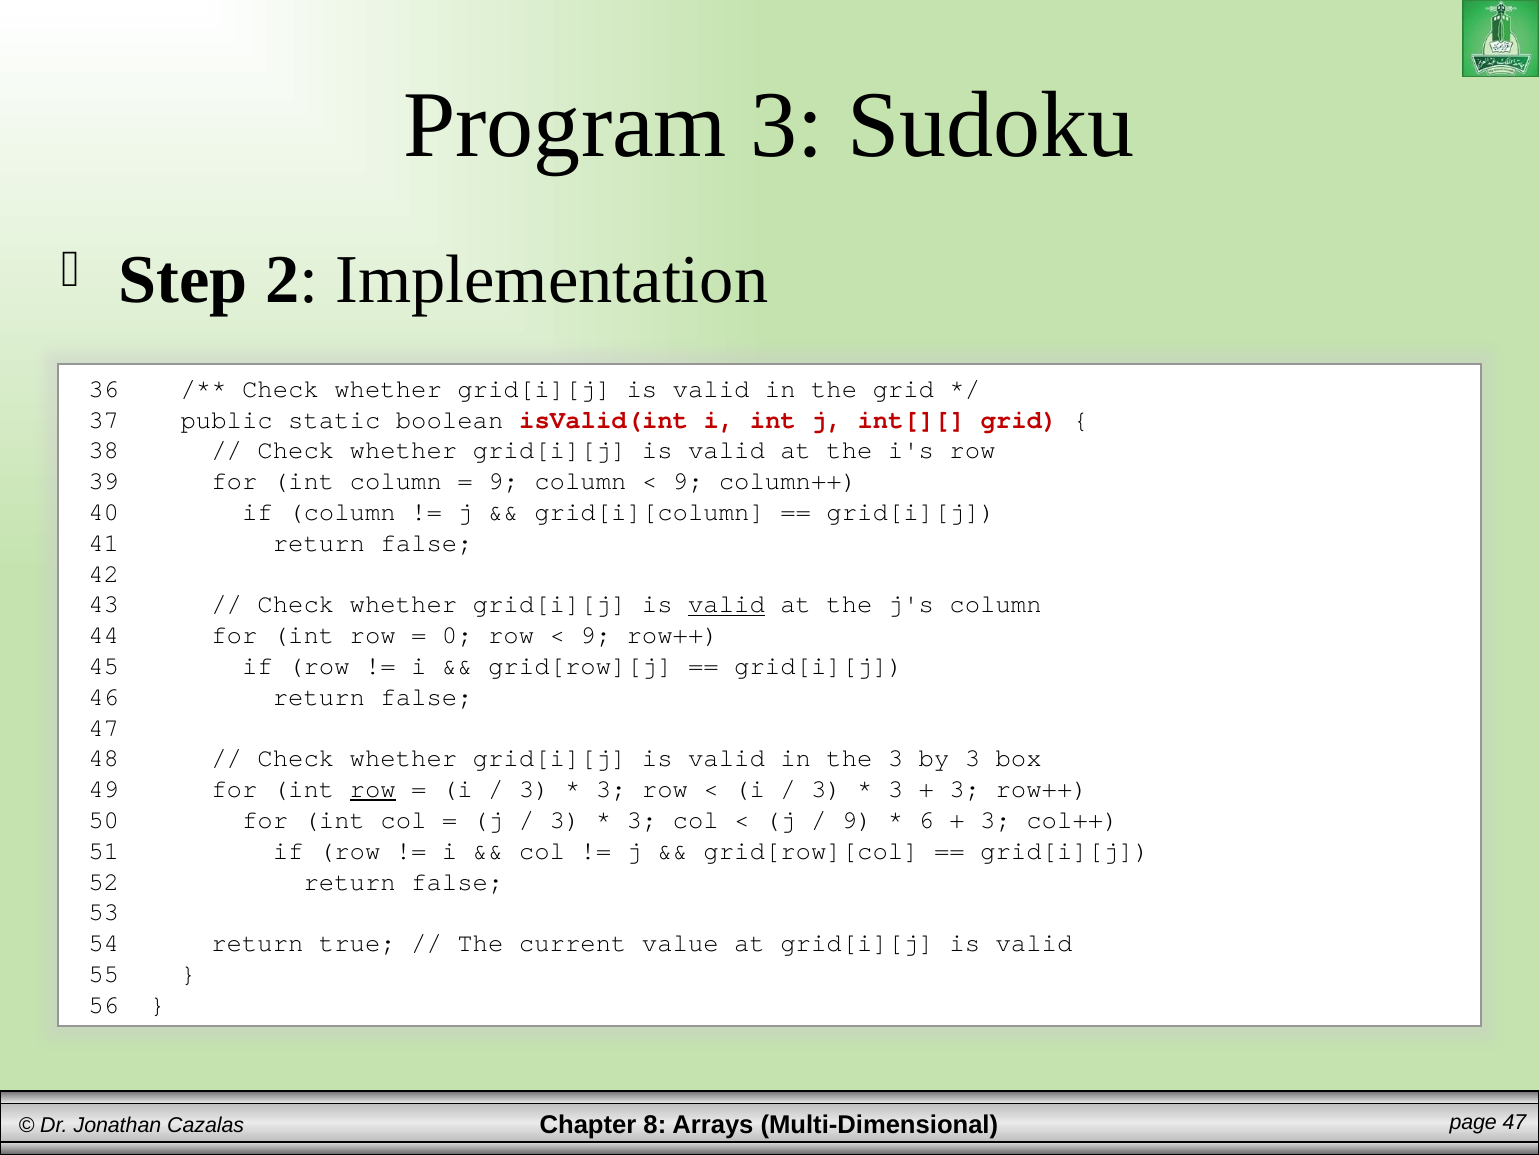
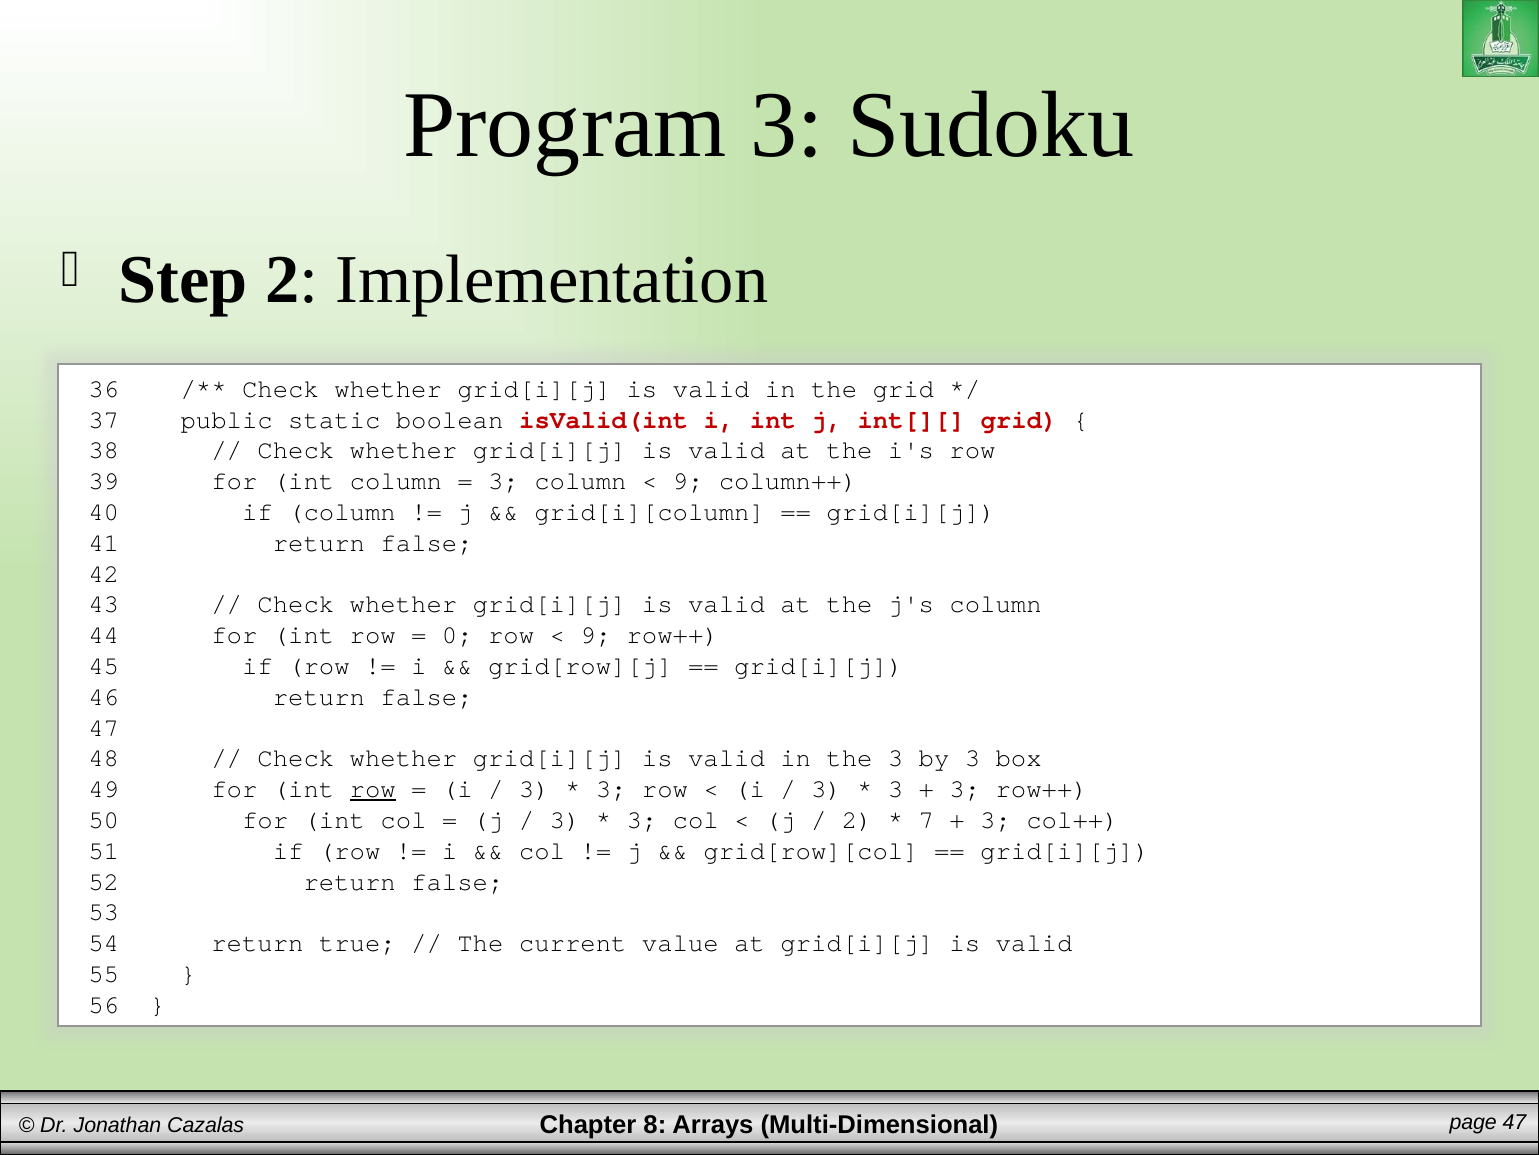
9: 9 -> 3 (503, 481)
valid underline: present -> none (726, 604)
9: 9 -> 2 (857, 819)
6: 6 -> 7 (926, 819)
